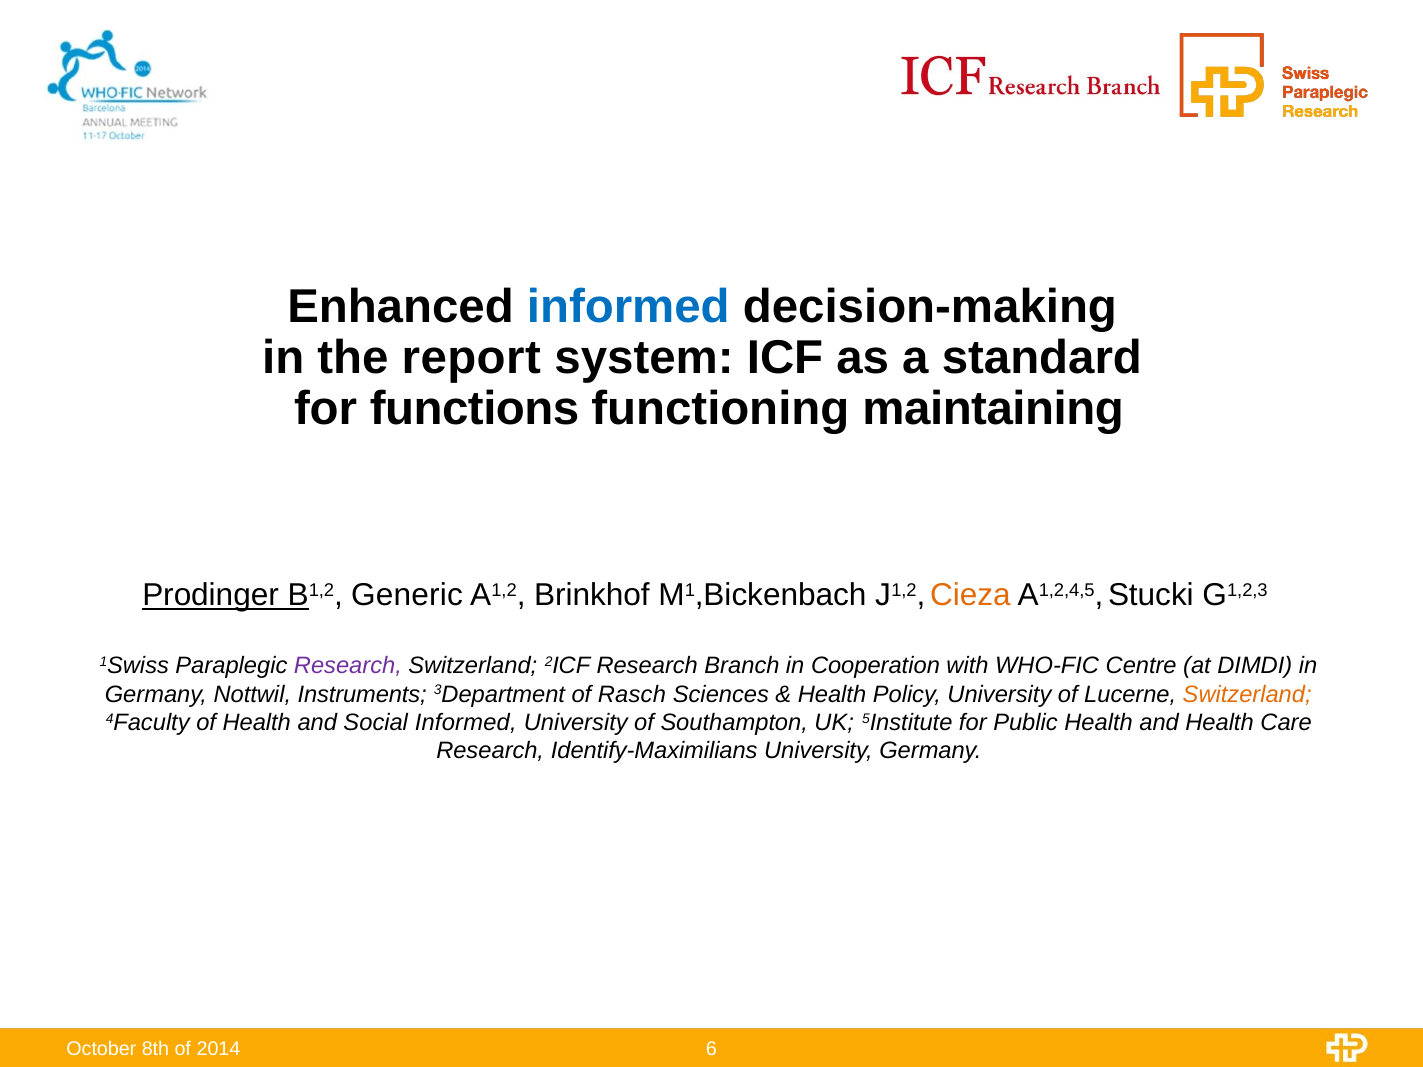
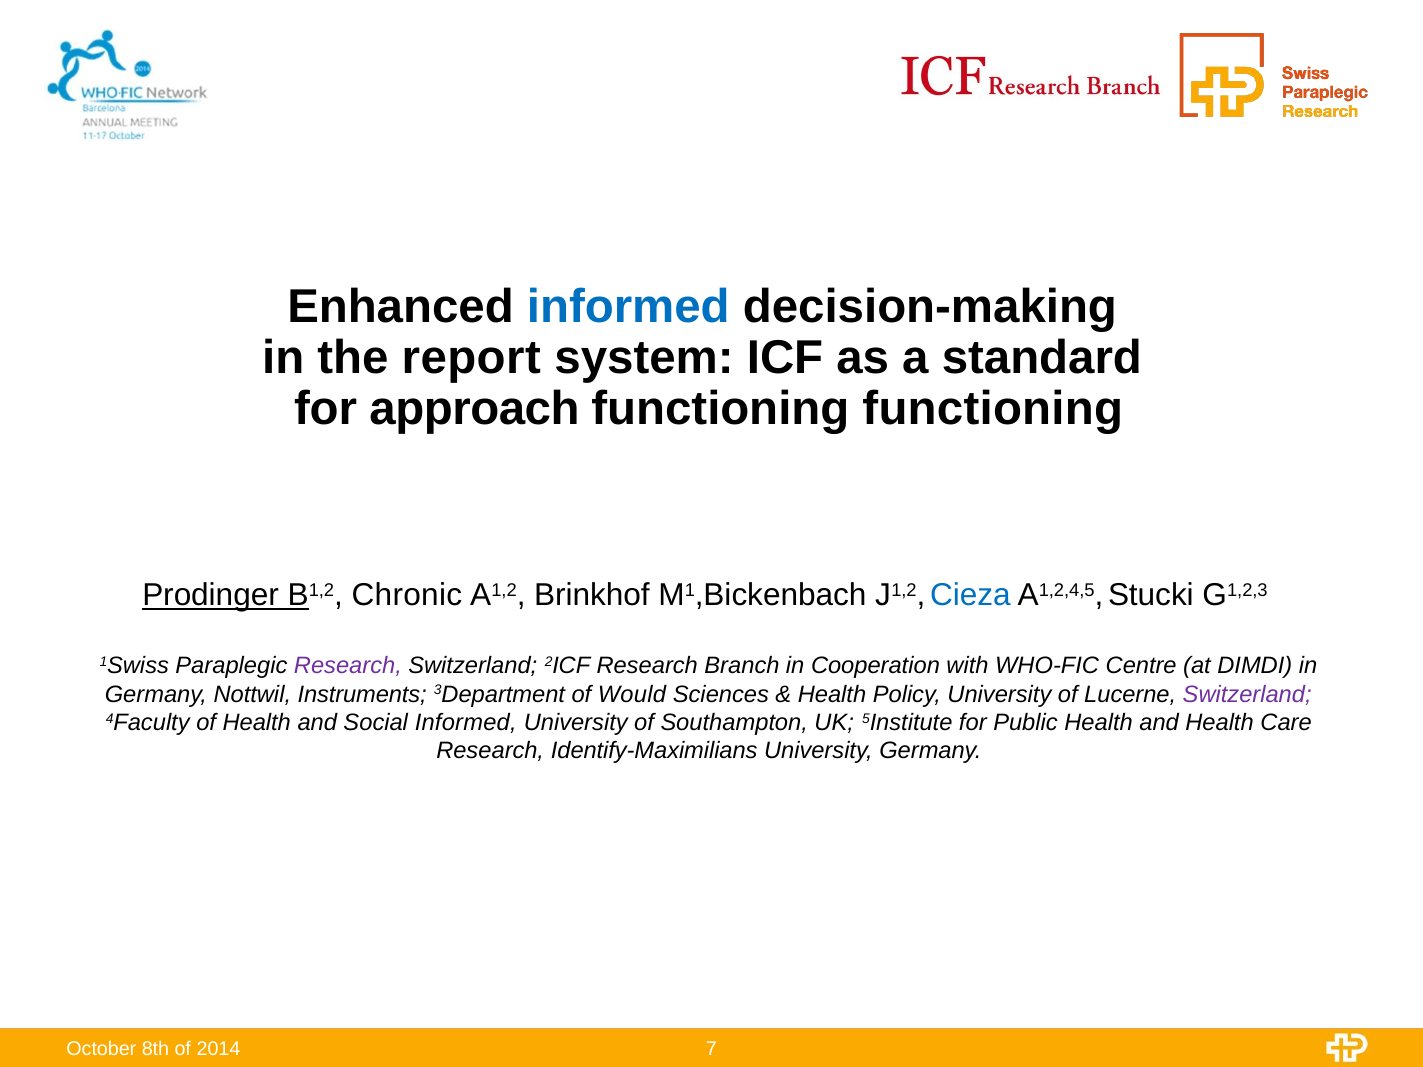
functions: functions -> approach (475, 409)
functioning maintaining: maintaining -> functioning (993, 409)
Generic: Generic -> Chronic (407, 595)
Cieza colour: orange -> blue (970, 595)
Rasch: Rasch -> Would (632, 694)
Switzerland colour: orange -> purple (1247, 694)
6: 6 -> 7 (711, 1049)
